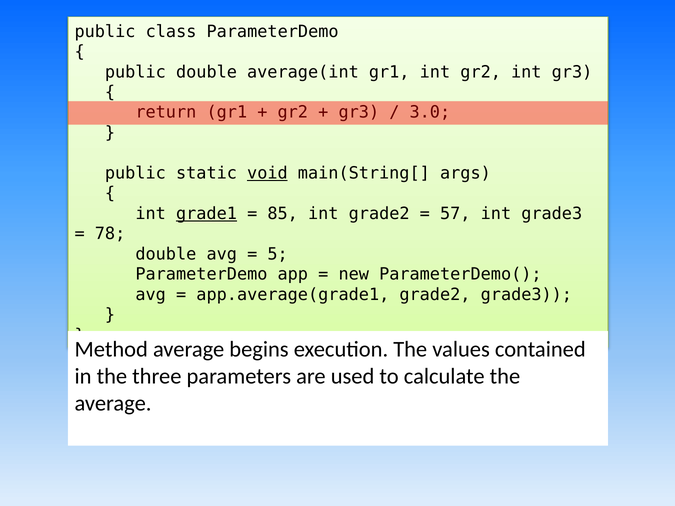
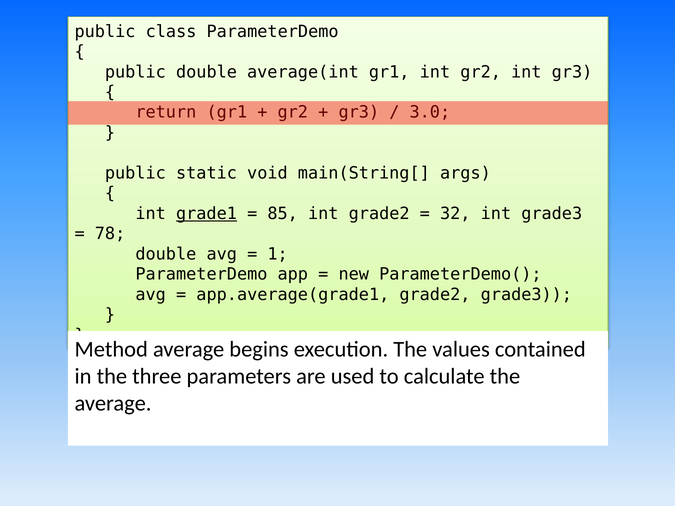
void underline: present -> none (267, 173)
57: 57 -> 32 (455, 214)
5: 5 -> 1 (278, 254)
